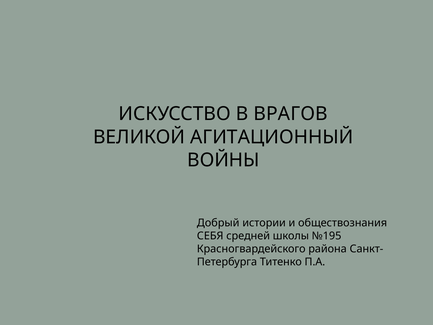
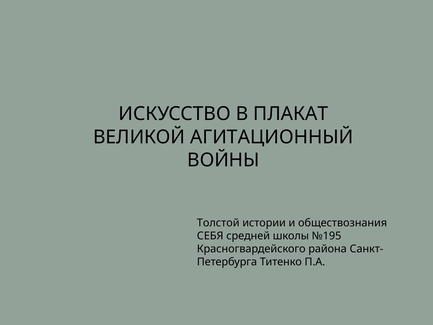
ВРАГОВ: ВРАГОВ -> ПЛАКАТ (291, 114)
Добрый: Добрый -> Толстой (218, 223)
